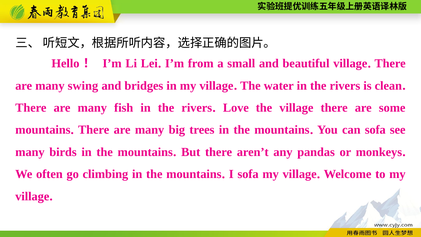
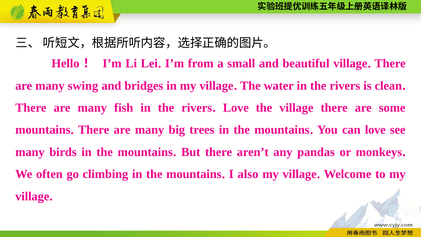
can sofa: sofa -> love (375, 130)
I sofa: sofa -> also (248, 174)
